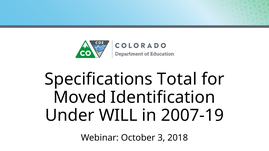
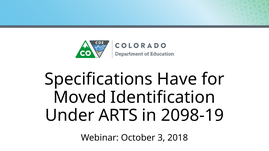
Total: Total -> Have (177, 79)
WILL: WILL -> ARTS (118, 116)
2007-19: 2007-19 -> 2098-19 (192, 116)
